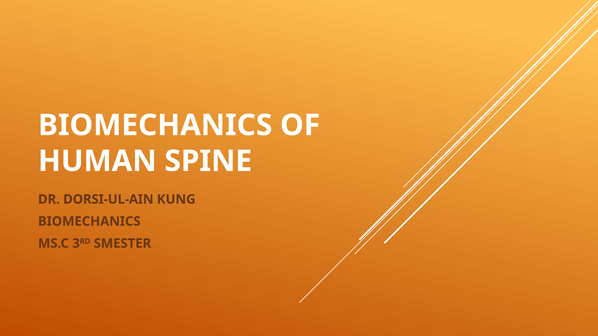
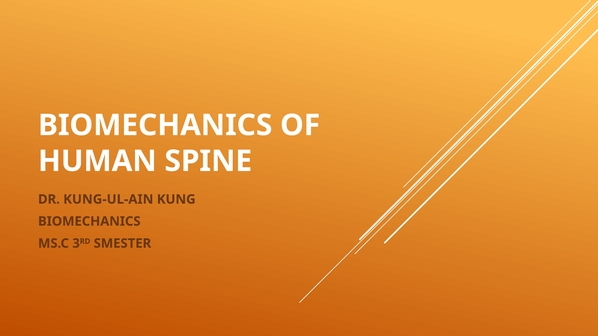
DORSI-UL-AIN: DORSI-UL-AIN -> KUNG-UL-AIN (108, 200)
